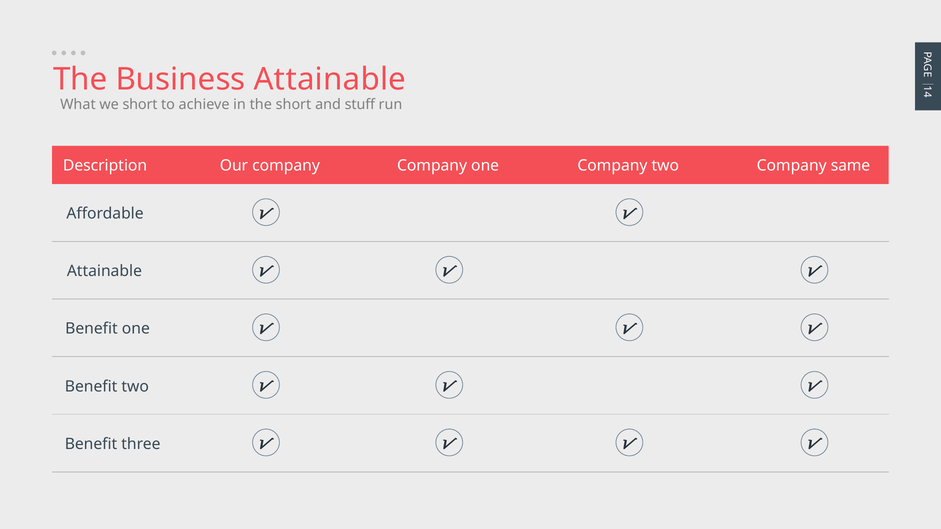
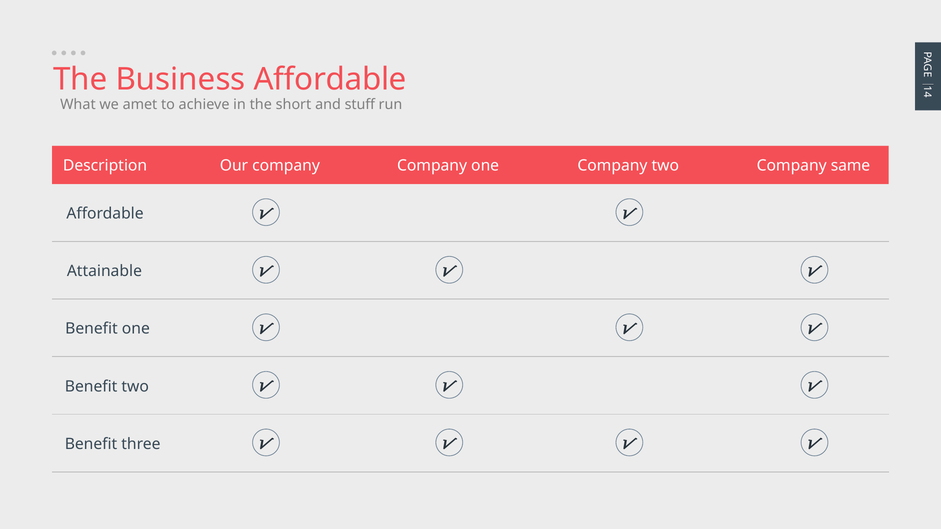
Business Attainable: Attainable -> Affordable (330, 80)
we short: short -> amet (140, 105)
